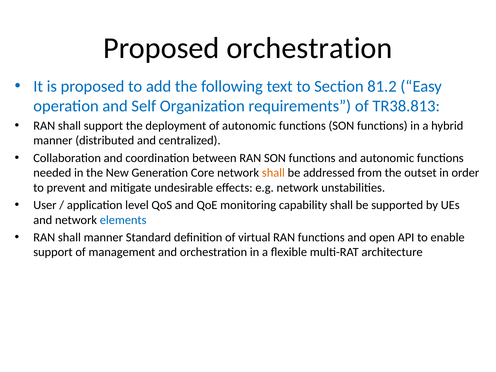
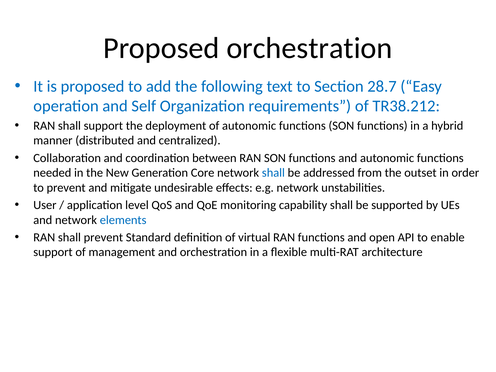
81.2: 81.2 -> 28.7 (382, 86)
TR38.813: TR38.813 -> TR38.212 (406, 106)
shall colour: orange -> blue (273, 173)
shall manner: manner -> prevent (103, 237)
